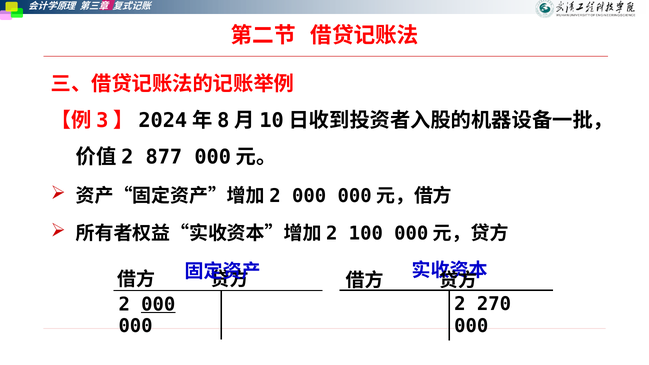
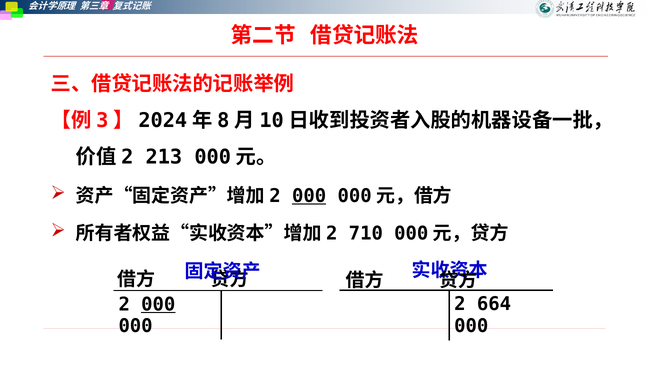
877: 877 -> 213 (164, 157)
000 underline: none -> present (309, 196)
100: 100 -> 710 (366, 234)
270: 270 -> 664 (494, 304)
